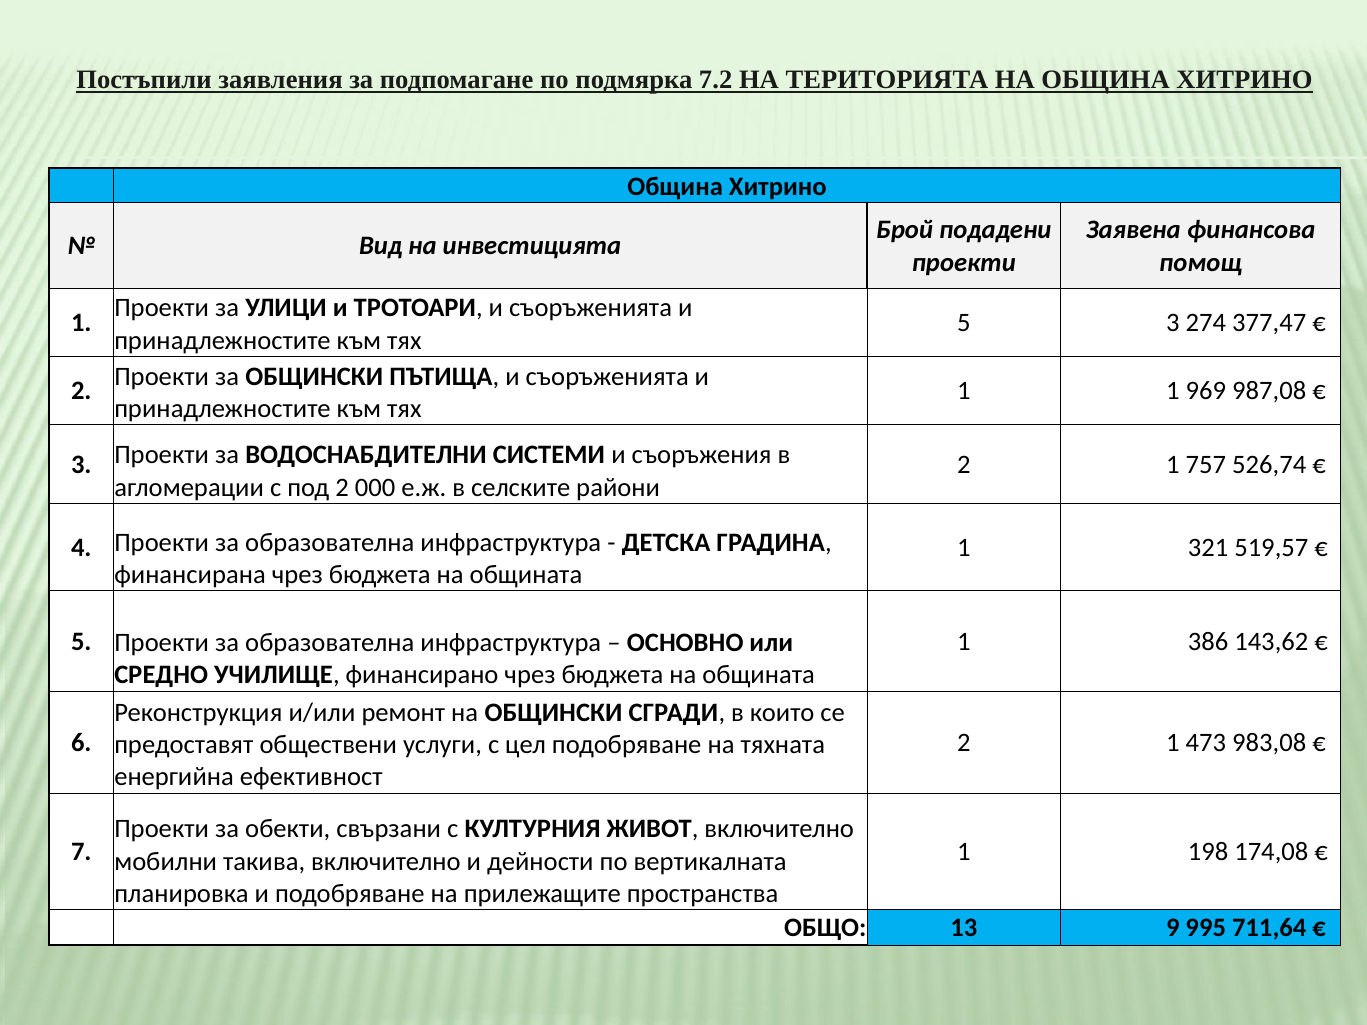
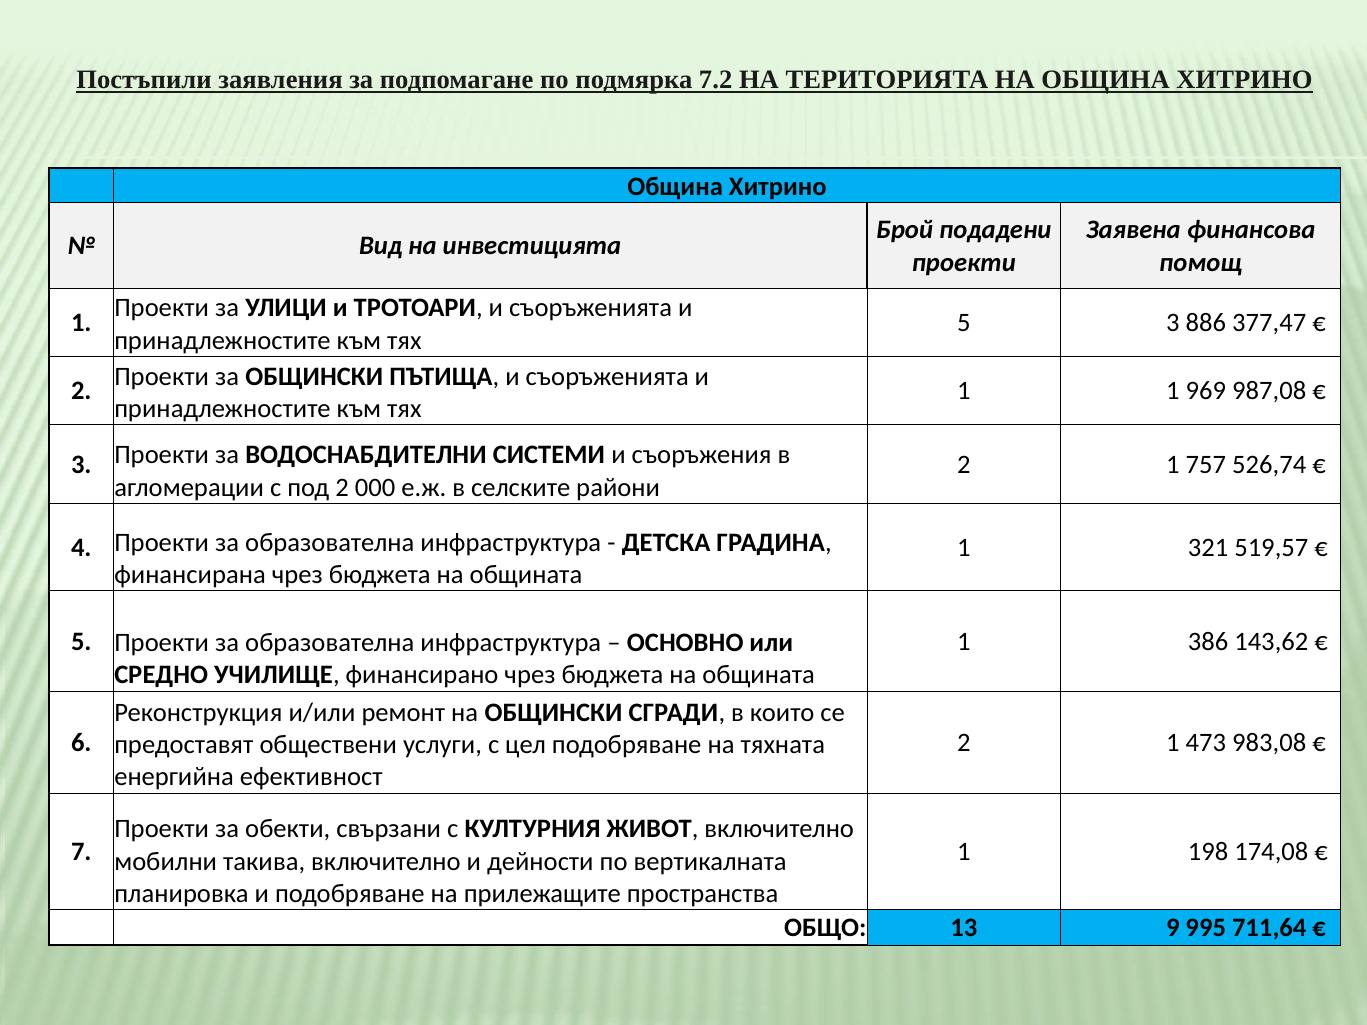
274: 274 -> 886 (1206, 323)
